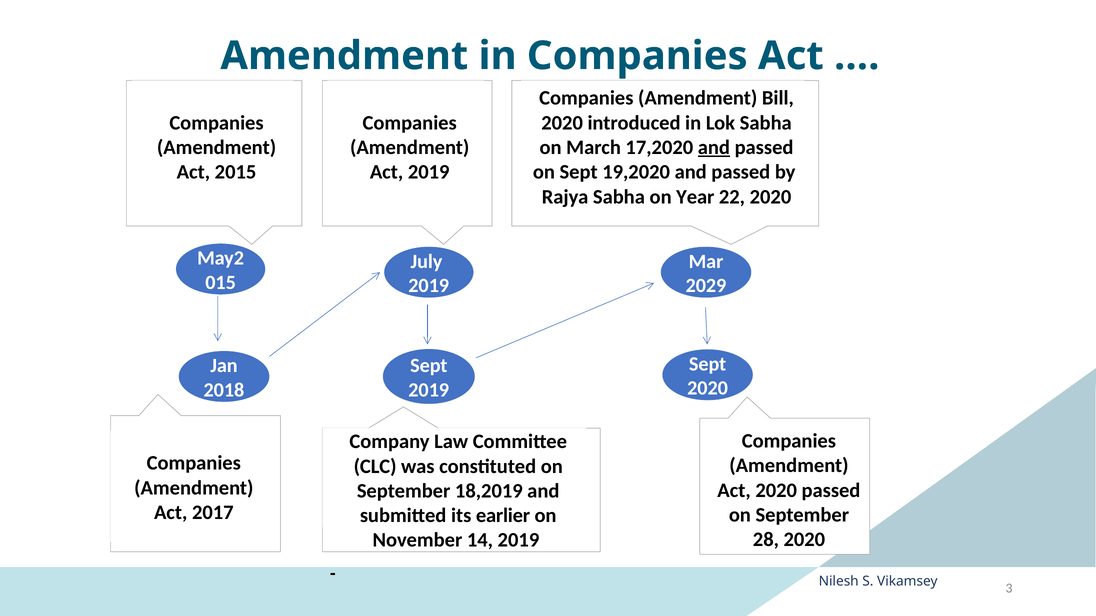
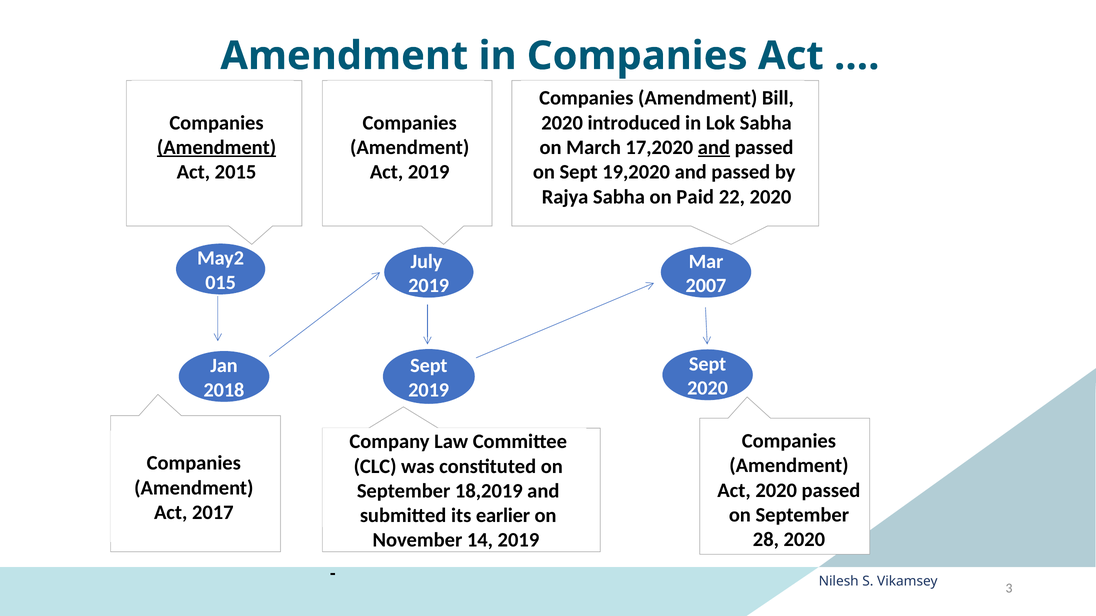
Amendment underline: none -> present (217, 148)
Year: Year -> Paid (695, 197)
2029: 2029 -> 2007 (706, 286)
